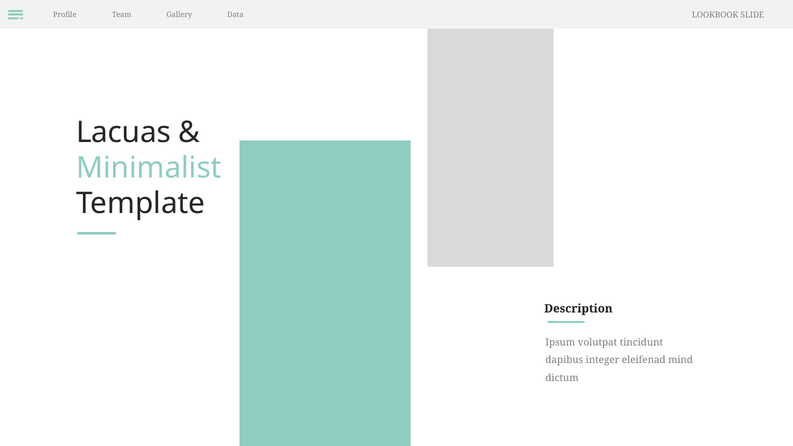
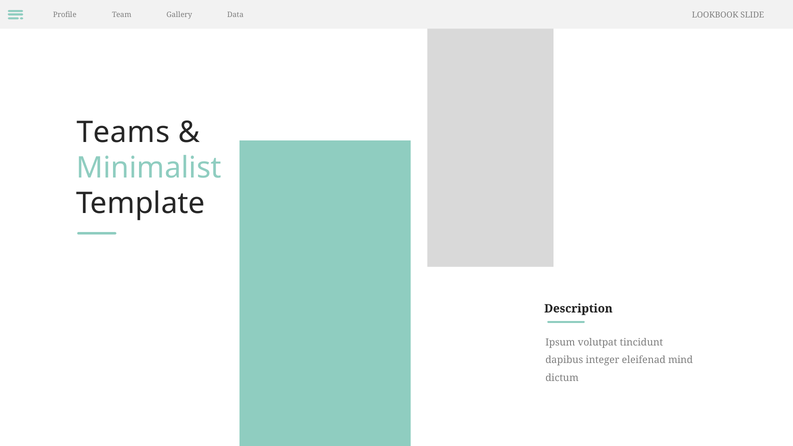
Lacuas: Lacuas -> Teams (123, 132)
